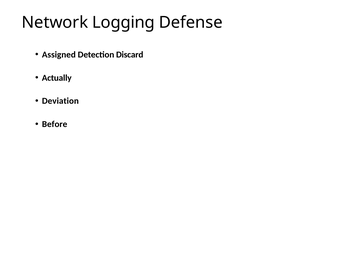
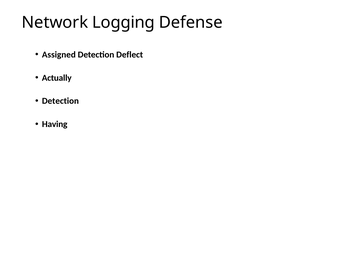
Discard: Discard -> Deflect (130, 55)
Deviation: Deviation -> Detection (60, 101)
Before: Before -> Having (55, 124)
